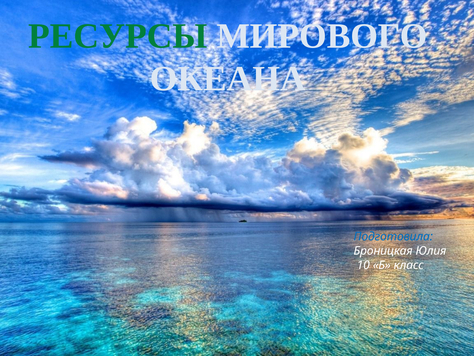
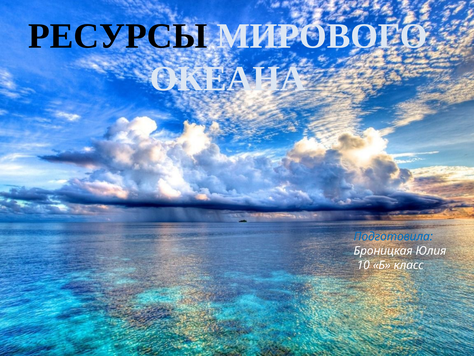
РЕСУРСЫ colour: green -> black (118, 36)
